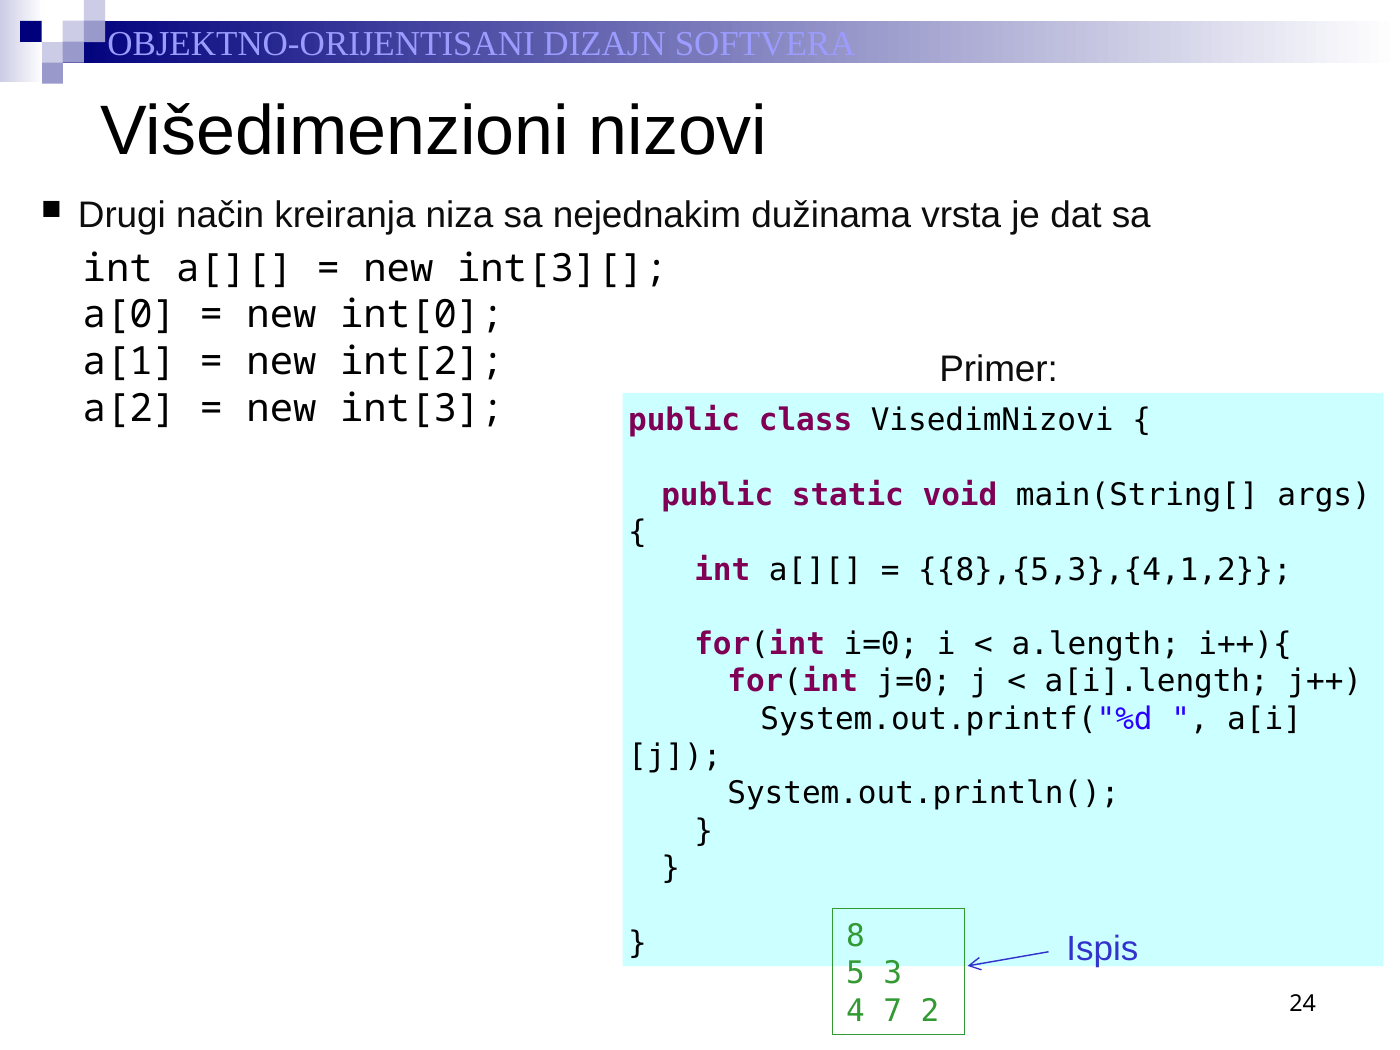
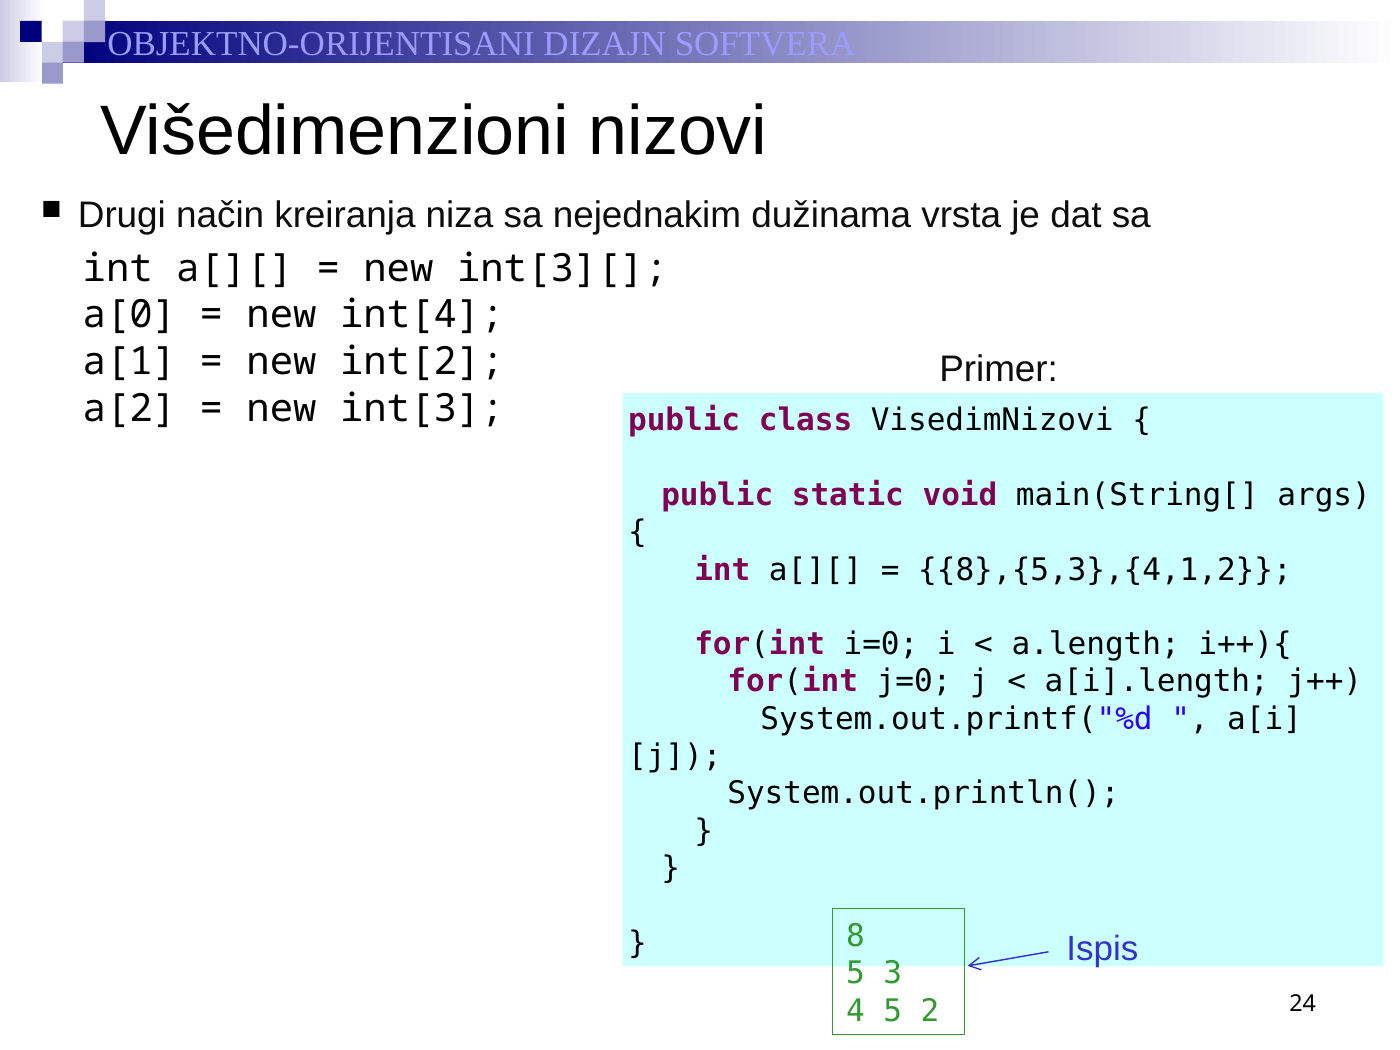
int[0: int[0 -> int[4 (422, 315)
4 7: 7 -> 5 (893, 1011)
